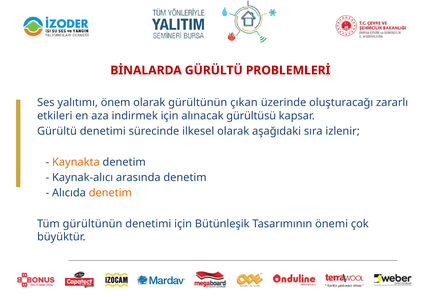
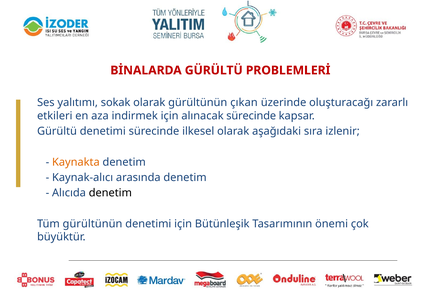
önem: önem -> sokak (116, 103)
alınacak gürültüsü: gürültüsü -> sürecinde (251, 116)
denetim colour: orange -> black (110, 193)
